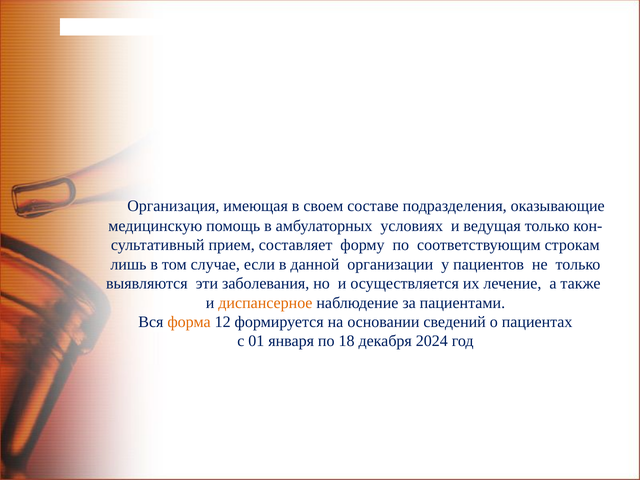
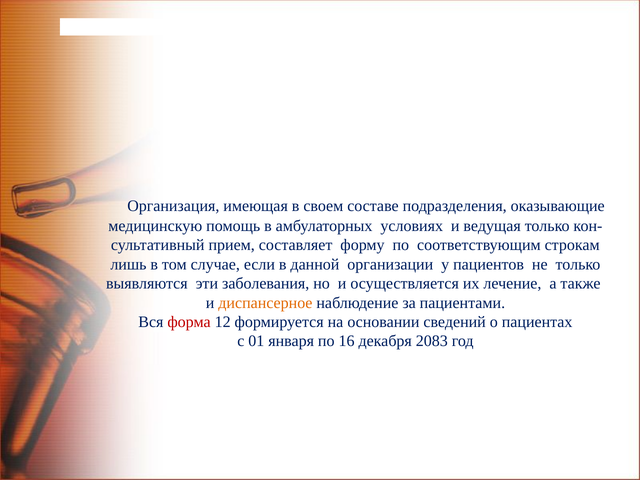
форма colour: orange -> red (189, 322)
18: 18 -> 16 (347, 341)
2024: 2024 -> 2083 (432, 341)
